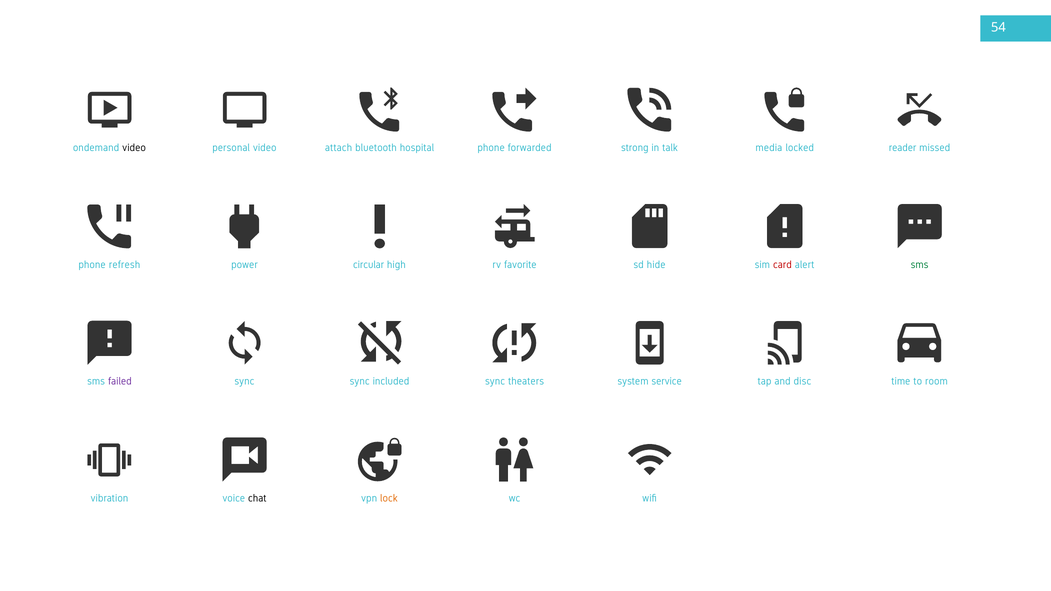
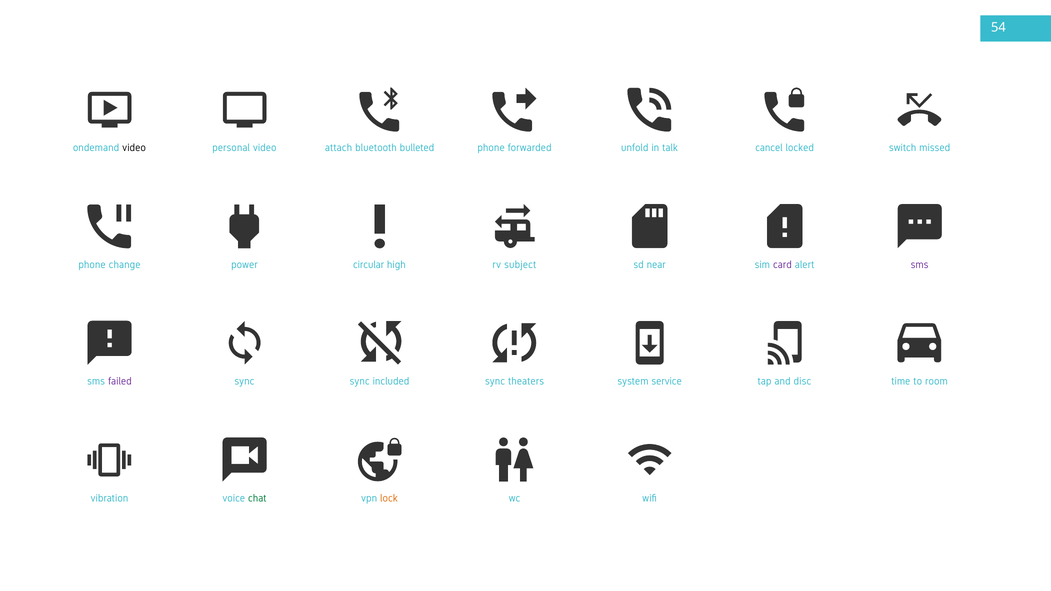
hospital: hospital -> bulleted (417, 148)
strong: strong -> unfold (635, 148)
media: media -> cancel (769, 148)
reader: reader -> switch (903, 148)
refresh: refresh -> change (125, 265)
favorite: favorite -> subject (520, 265)
hide: hide -> near (656, 265)
card colour: red -> purple (782, 265)
sms colour: green -> purple (920, 265)
chat colour: black -> green (257, 498)
